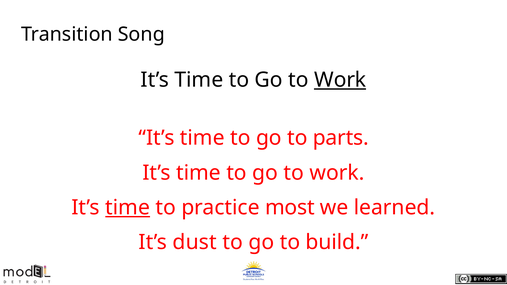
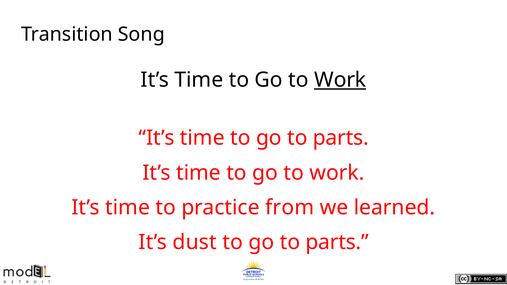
time underline: present -> none (128, 208)
most: most -> from (290, 208)
build: build -> parts (337, 242)
